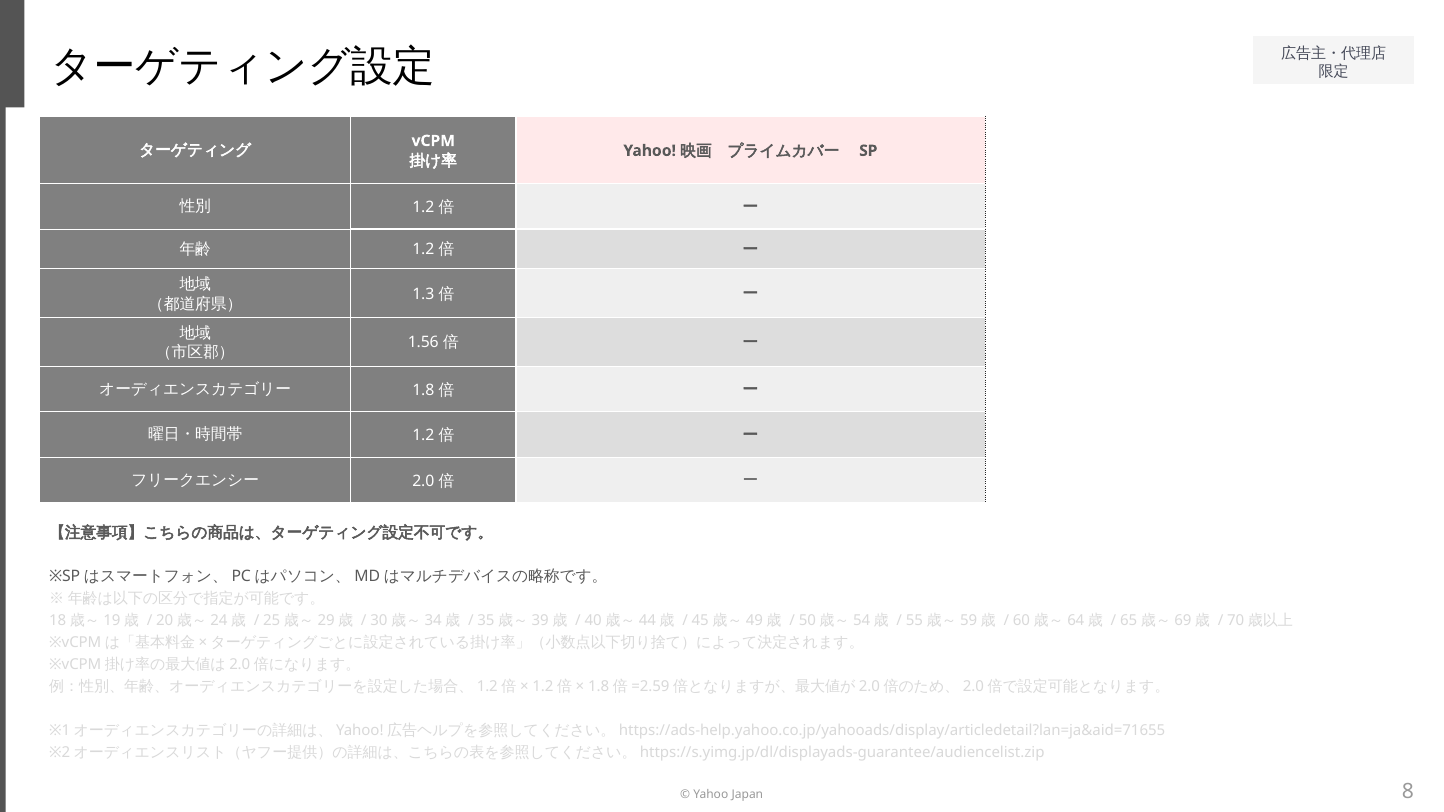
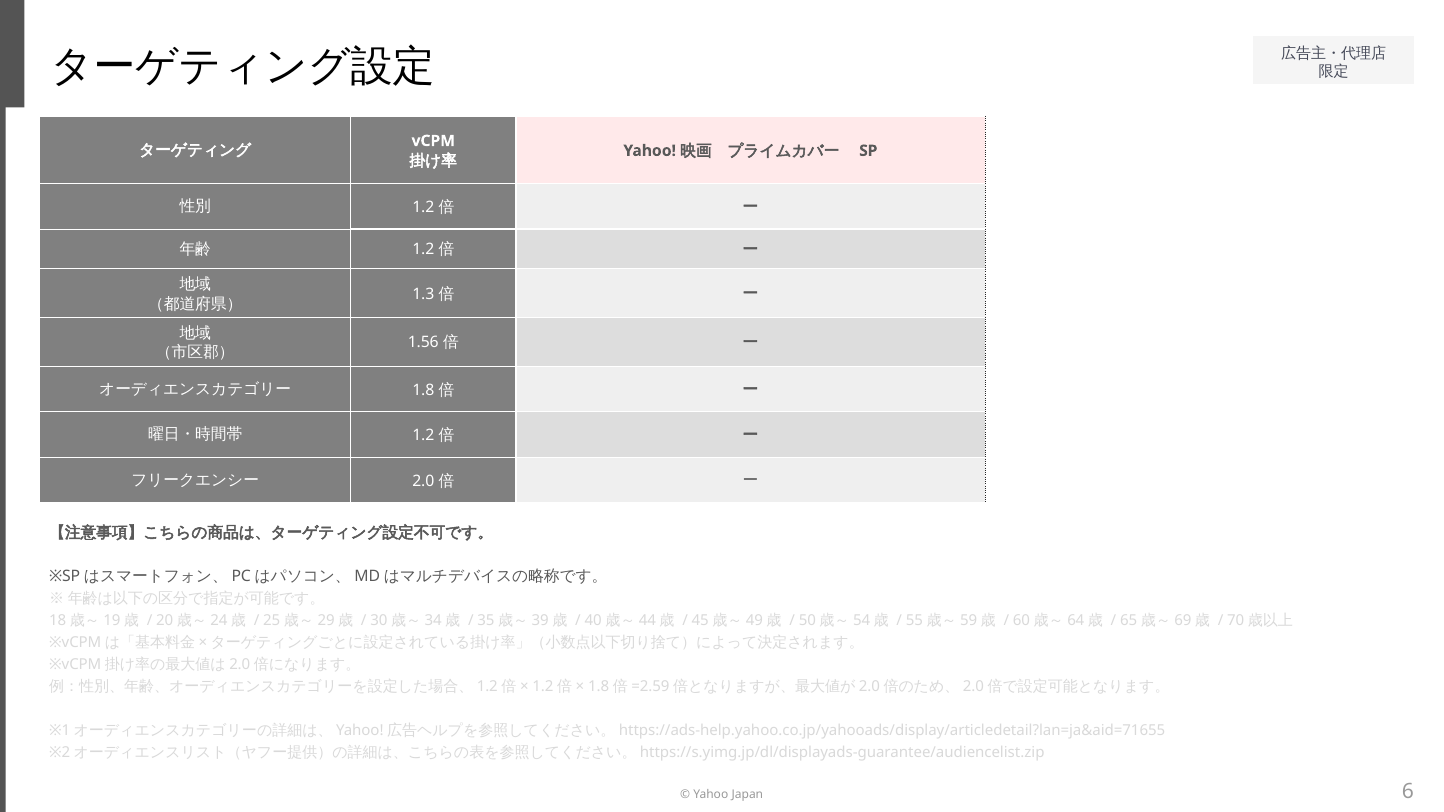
8: 8 -> 6 (1408, 792)
